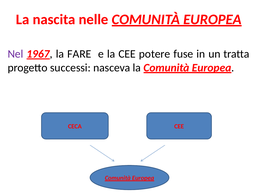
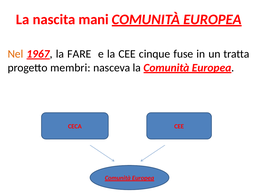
nelle: nelle -> mani (94, 19)
Nel colour: purple -> orange (15, 54)
potere: potere -> cinque (155, 54)
successi: successi -> membri (70, 68)
